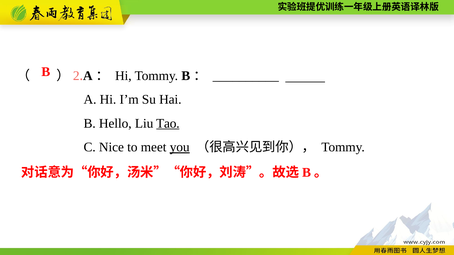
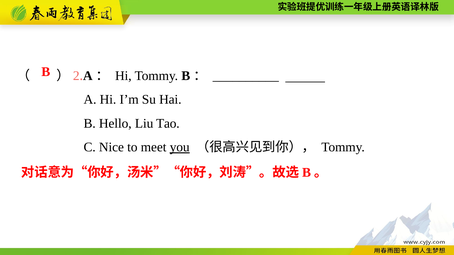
Tao underline: present -> none (168, 124)
